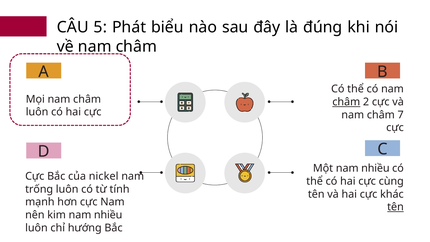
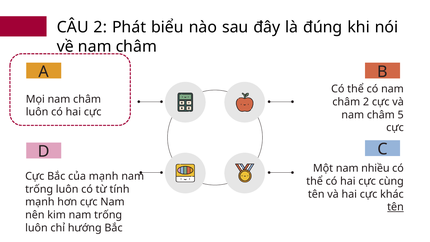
CÂU 5: 5 -> 2 (100, 27)
châm underline: present -> none (346, 102)
7: 7 -> 5 (401, 115)
của nickel: nickel -> mạnh (104, 176)
kim nam nhiều: nhiều -> trống (108, 215)
